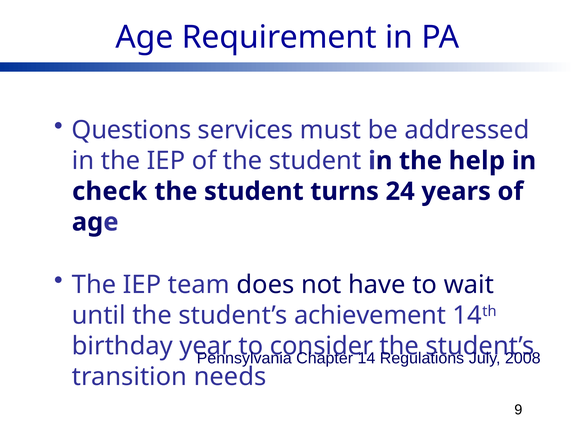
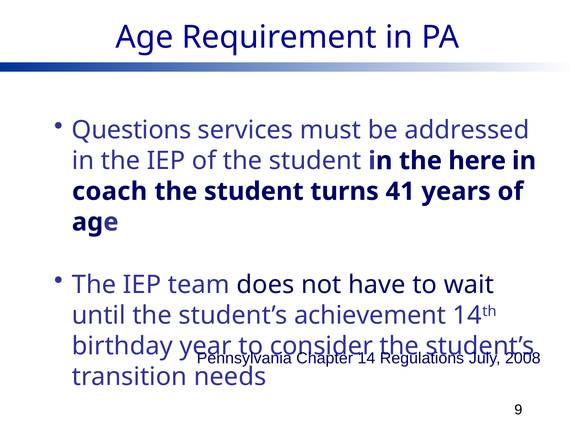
help: help -> here (477, 161)
check: check -> coach (110, 192)
24: 24 -> 41 (400, 192)
